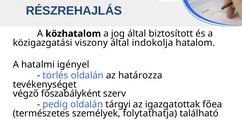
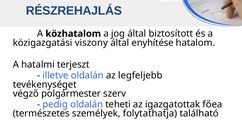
indokolja: indokolja -> enyhítése (153, 43)
igényel: igényel -> terjeszt (73, 65)
törlés: törlés -> illetve (56, 76)
határozza: határozza -> legfeljebb (140, 76)
főszabályként: főszabályként -> polgármester (71, 94)
tárgyi: tárgyi -> teheti (118, 105)
